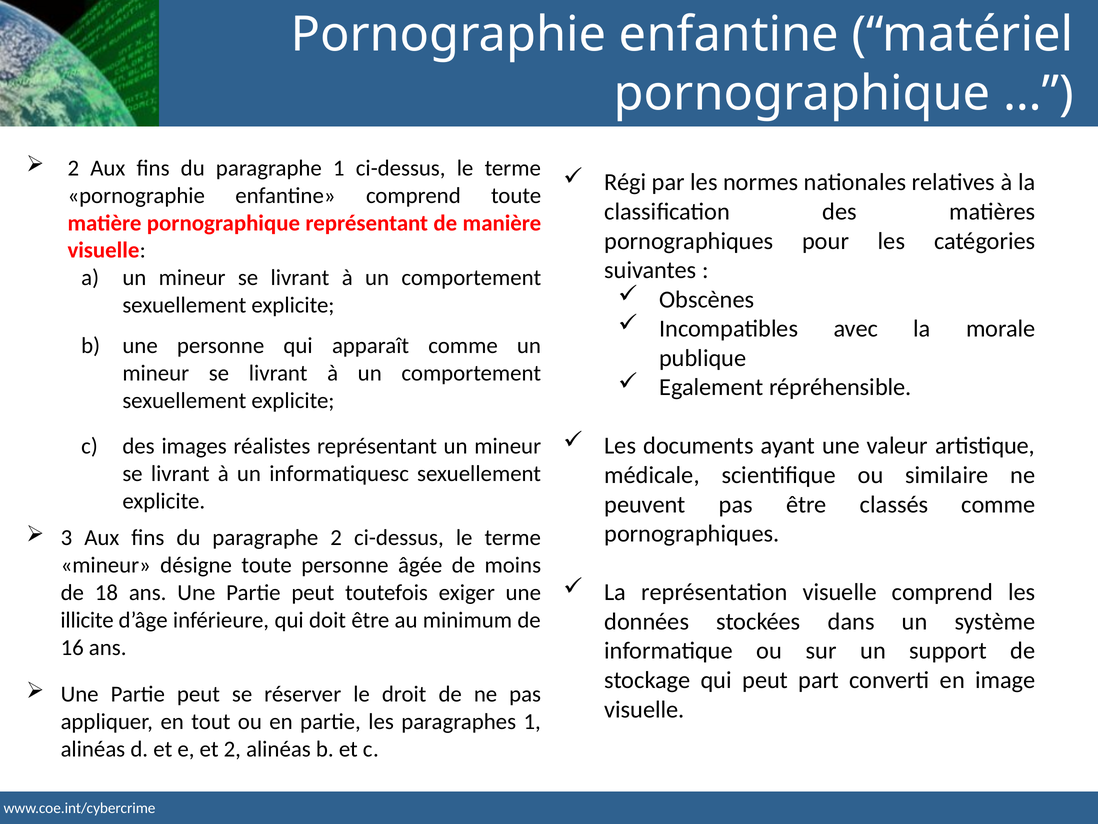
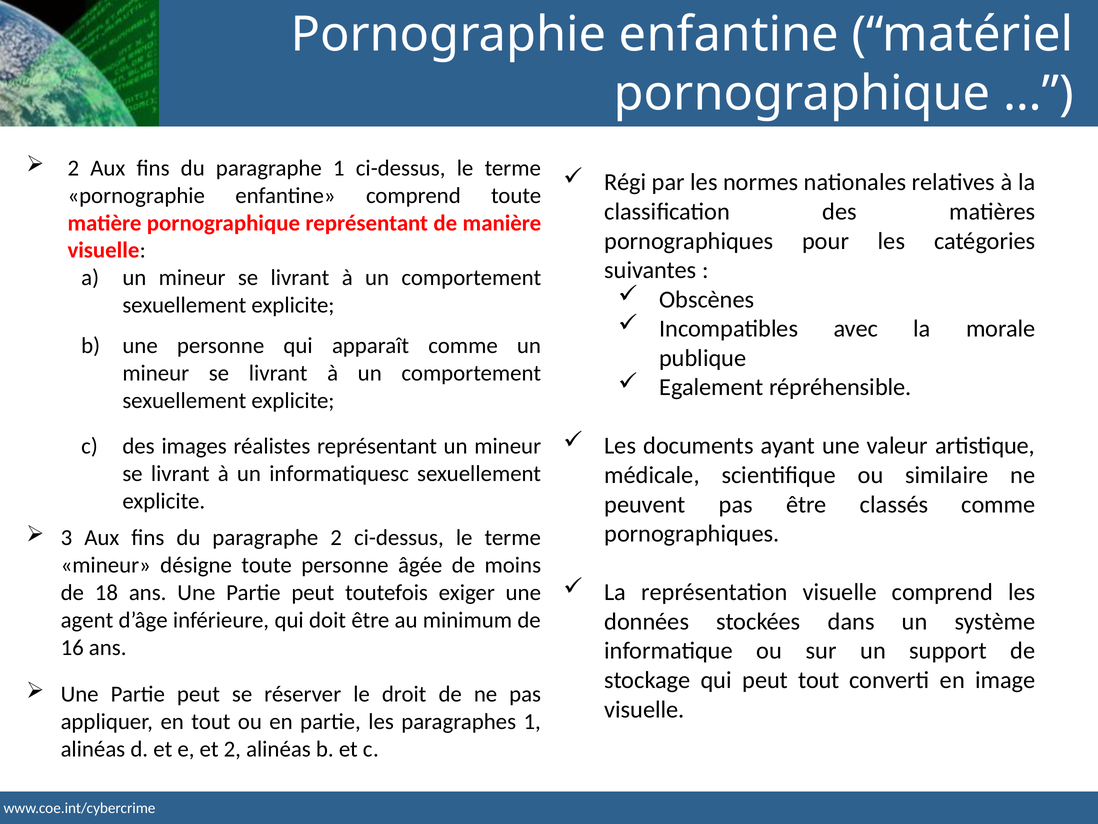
illicite: illicite -> agent (87, 620)
peut part: part -> tout (819, 680)
